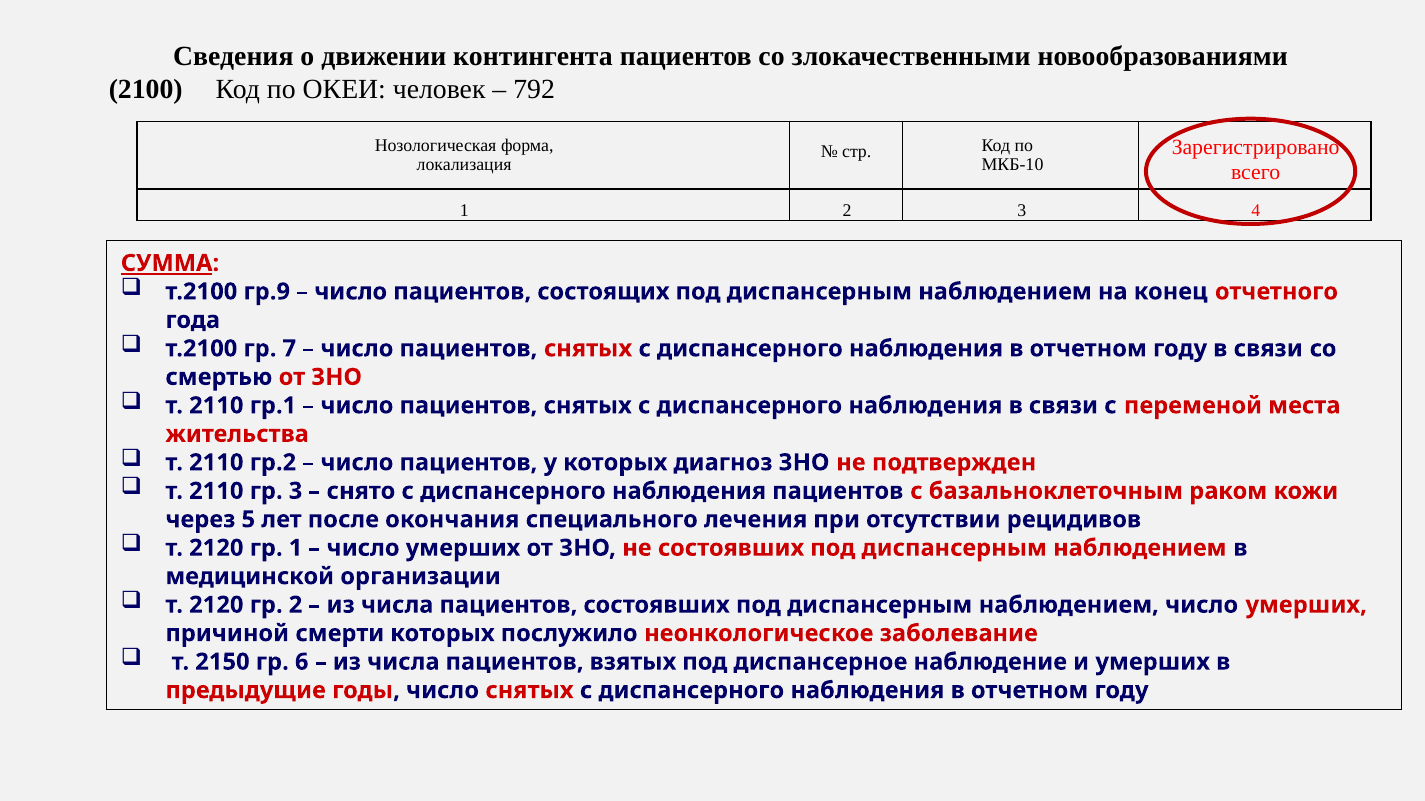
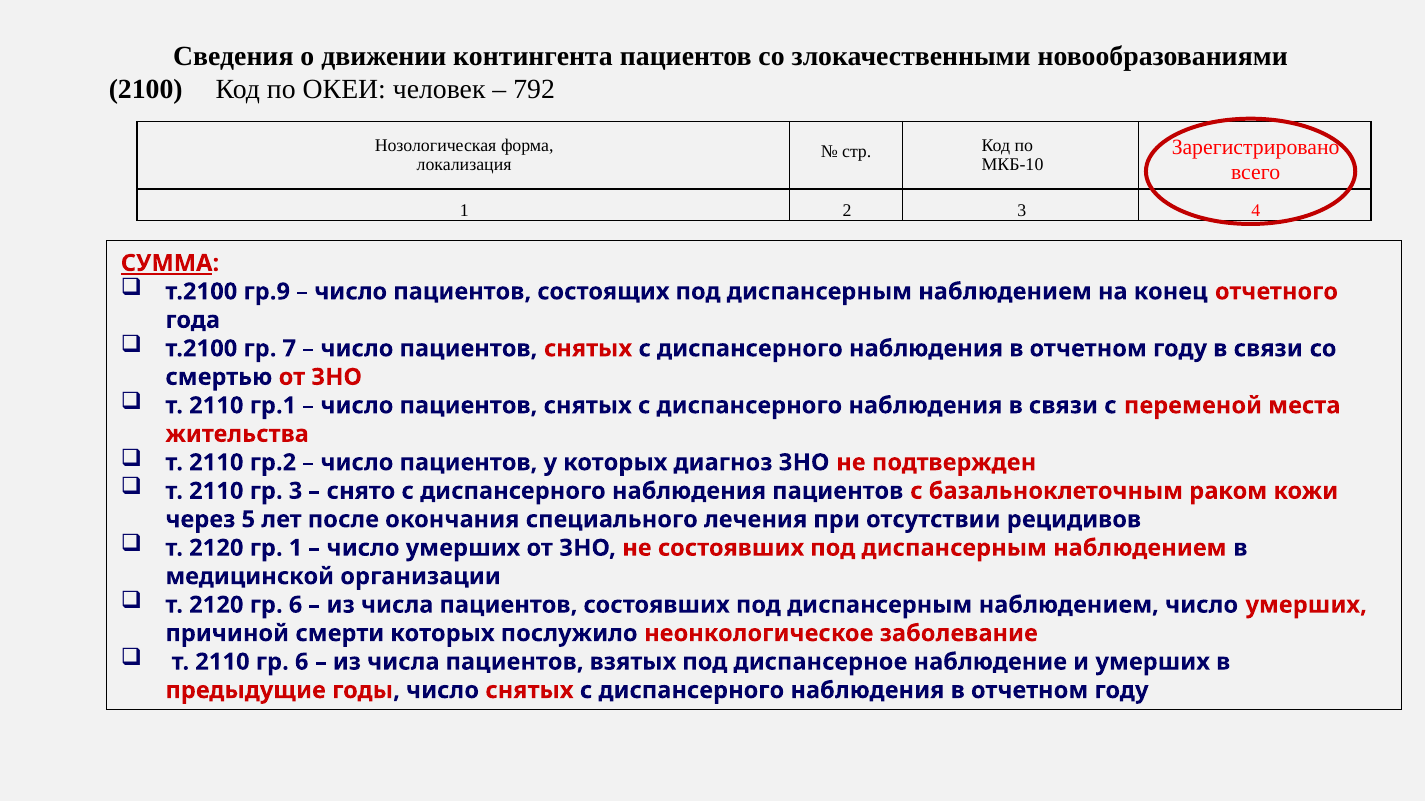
2120 гр 2: 2 -> 6 (296, 605)
2150: 2150 -> 2110 (222, 662)
